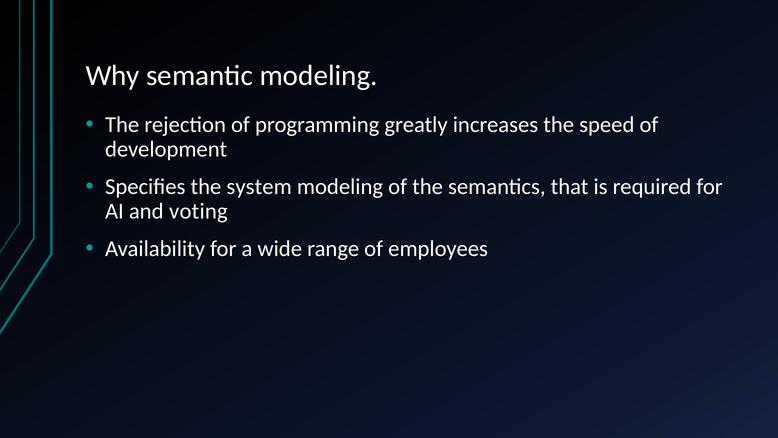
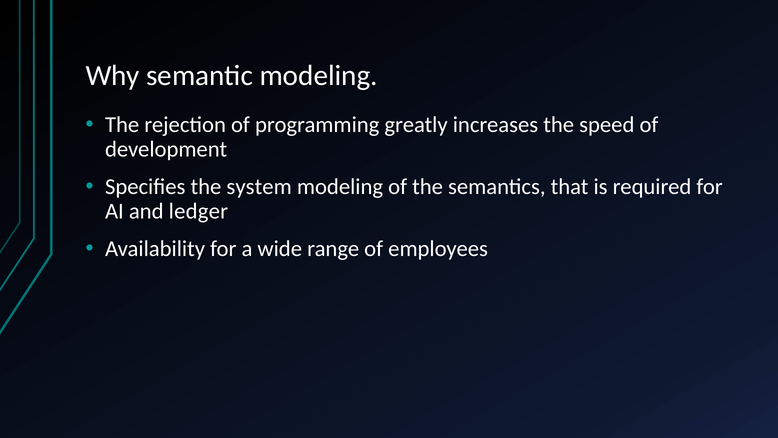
voting: voting -> ledger (198, 211)
